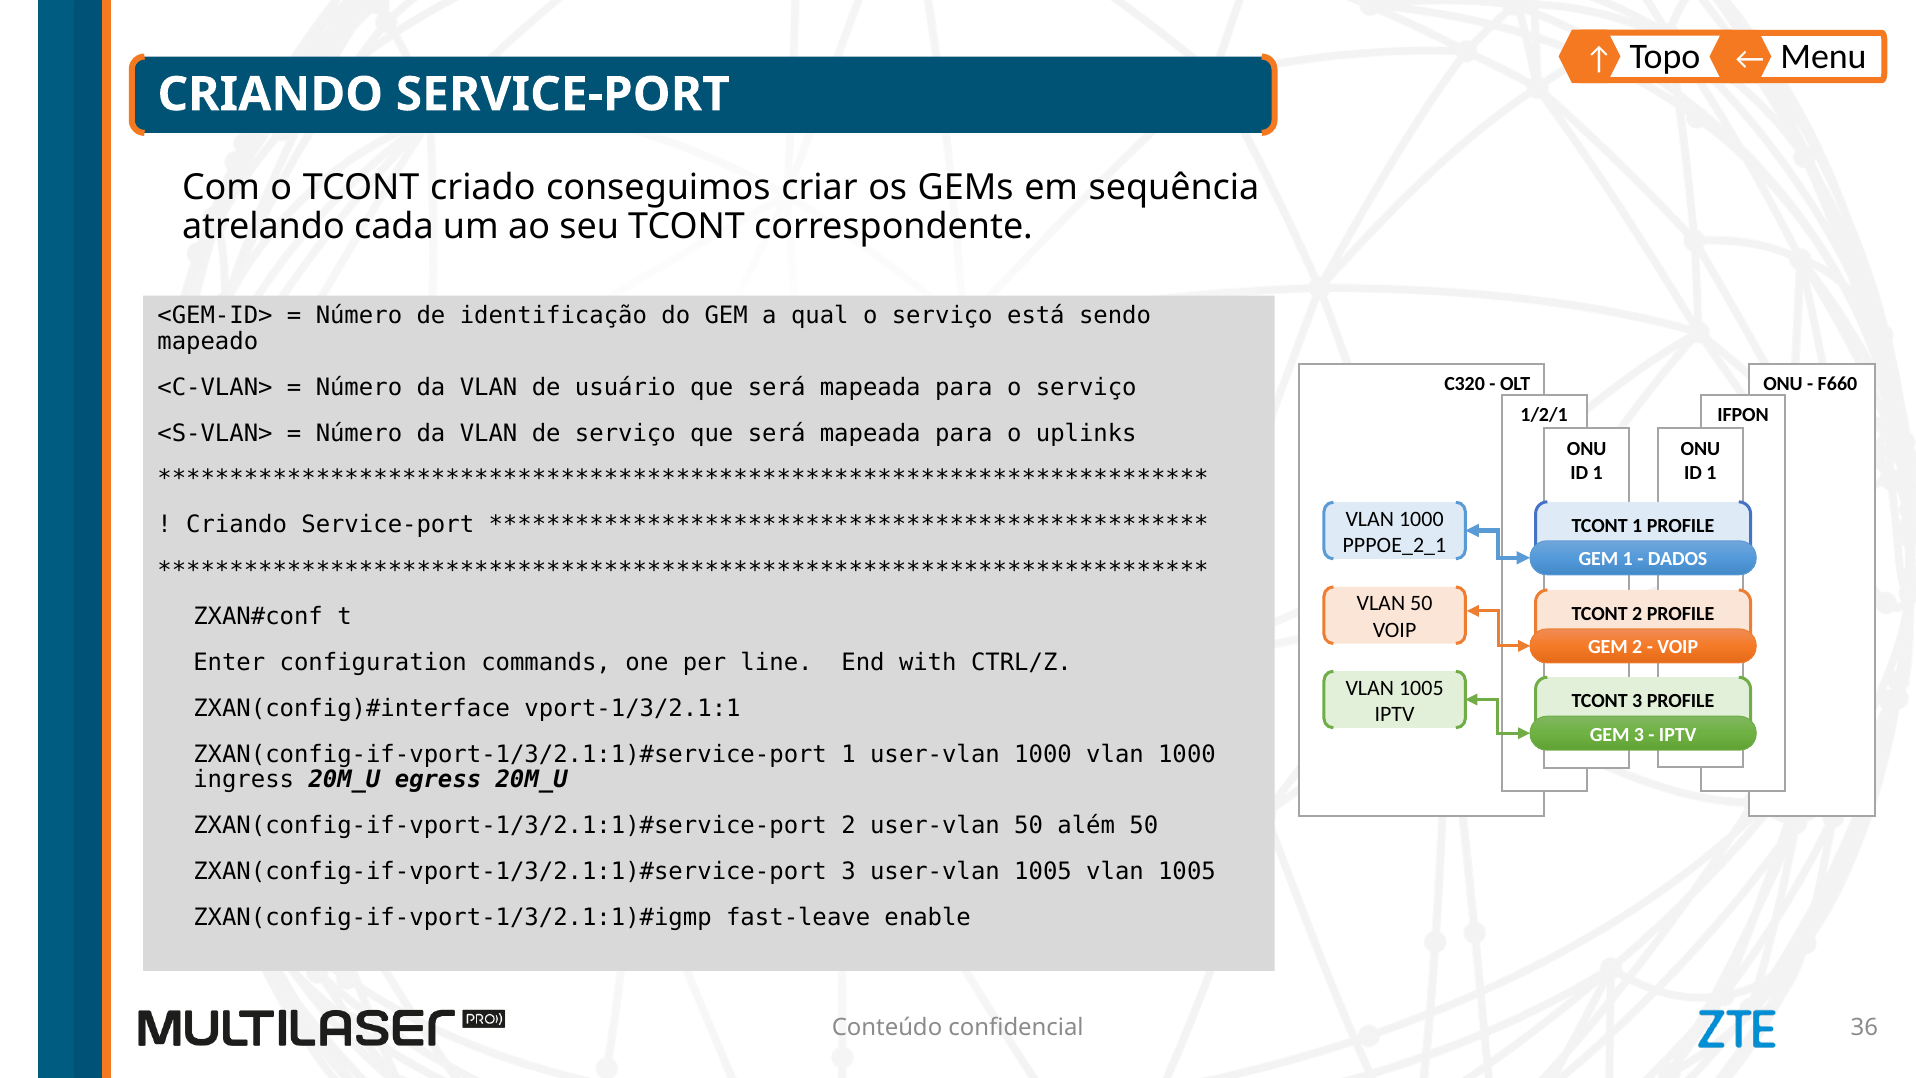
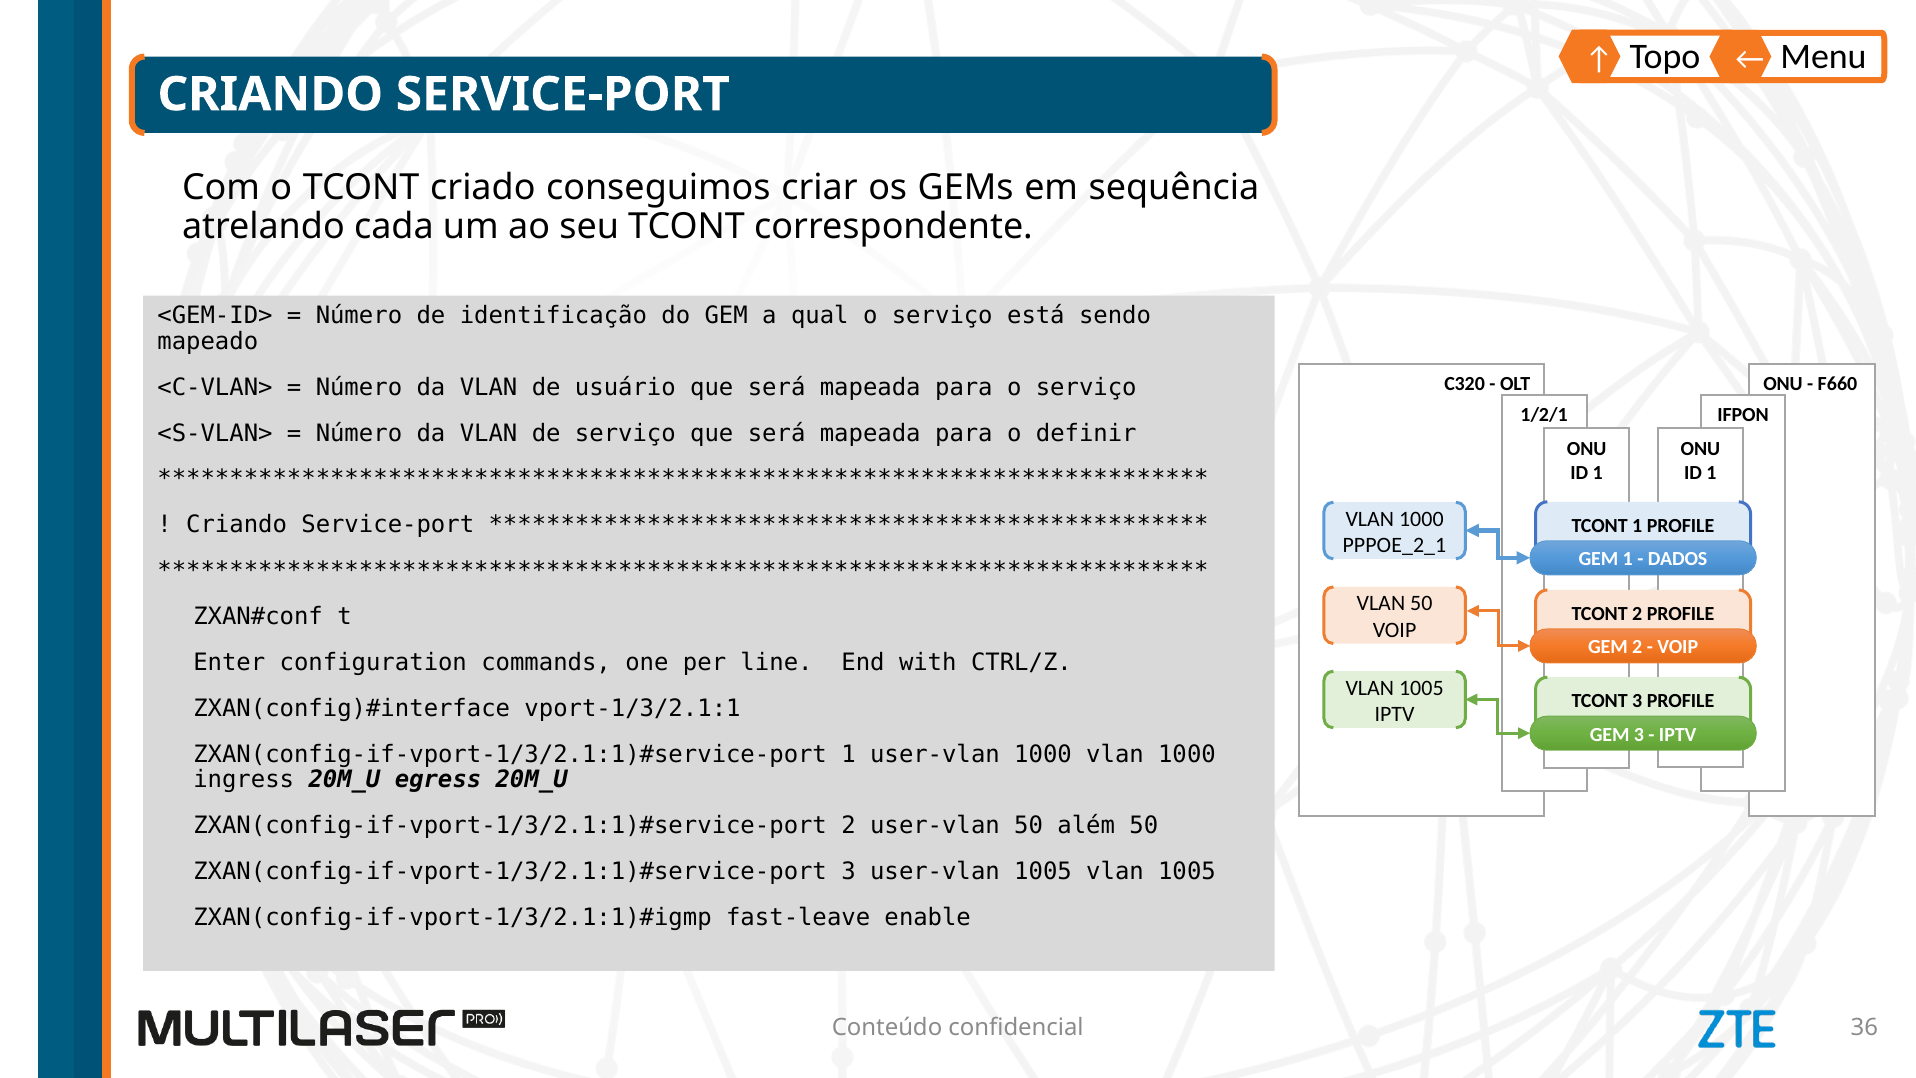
uplinks: uplinks -> definir (1086, 433)
